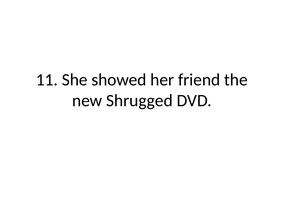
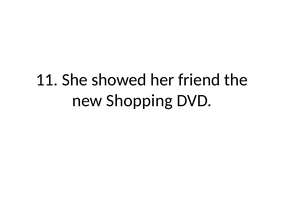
Shrugged: Shrugged -> Shopping (139, 101)
